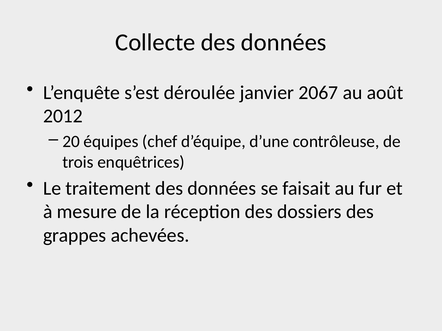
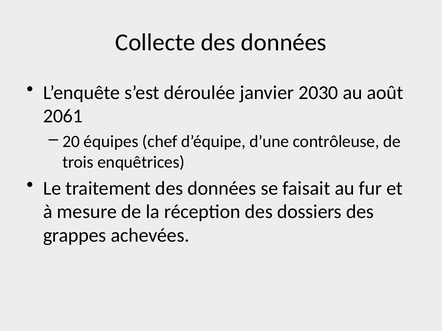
2067: 2067 -> 2030 (318, 93)
2012: 2012 -> 2061 (63, 116)
